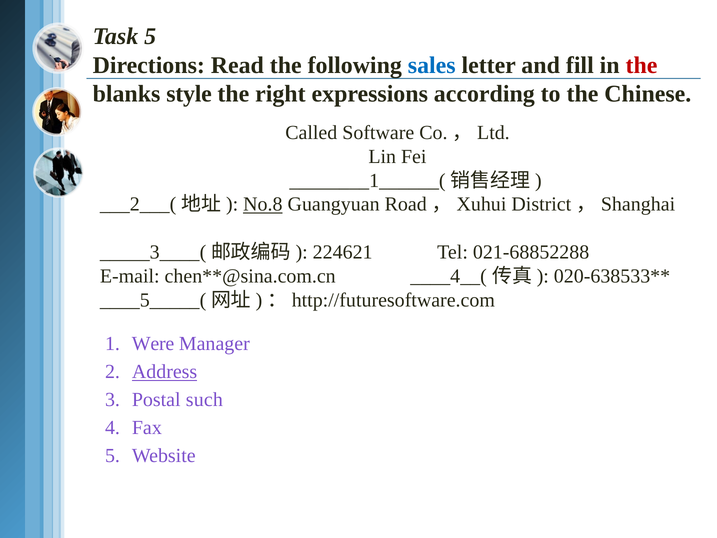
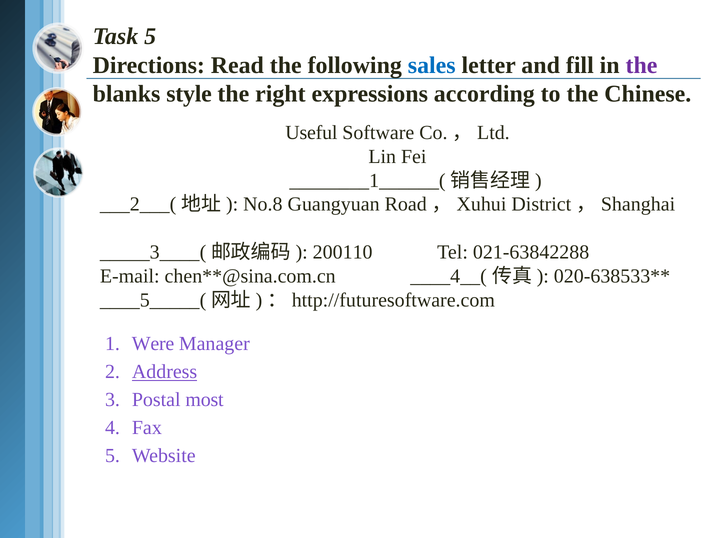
the colour: red -> purple (642, 65)
Called: Called -> Useful (311, 133)
No.8 underline: present -> none (263, 204)
224621: 224621 -> 200110 (343, 252)
021-68852288: 021-68852288 -> 021-63842288 (531, 252)
such: such -> most (205, 400)
